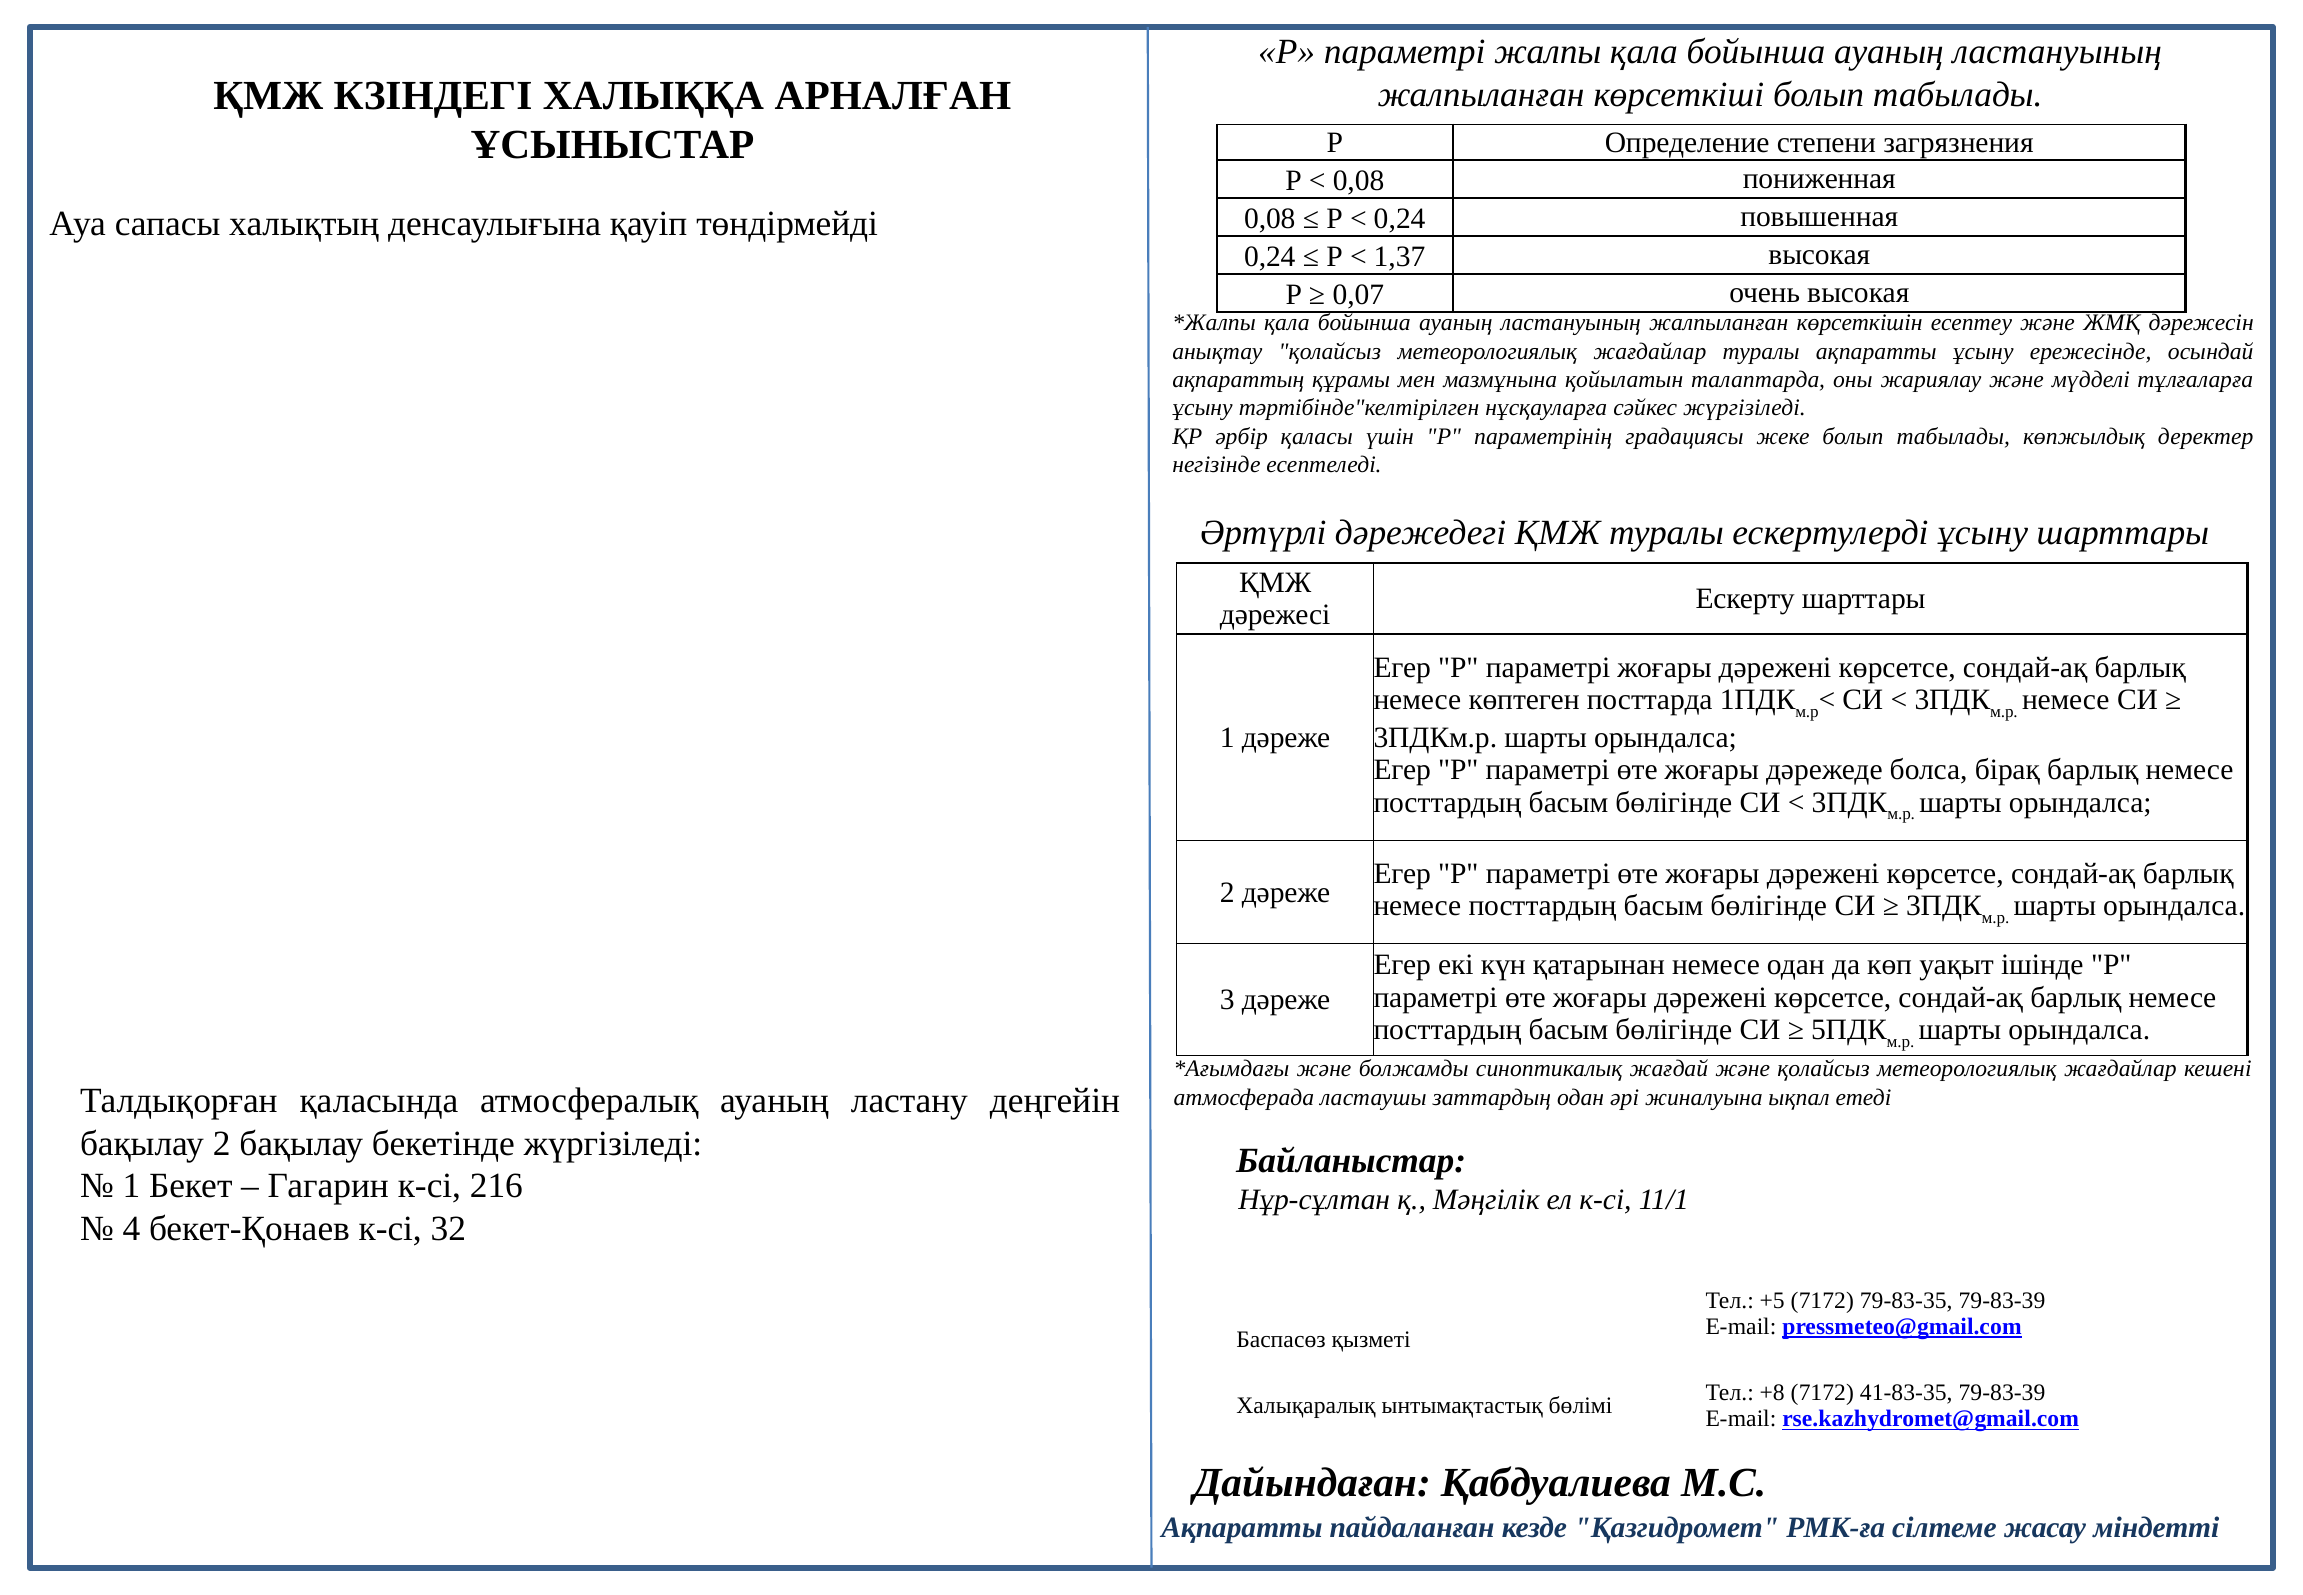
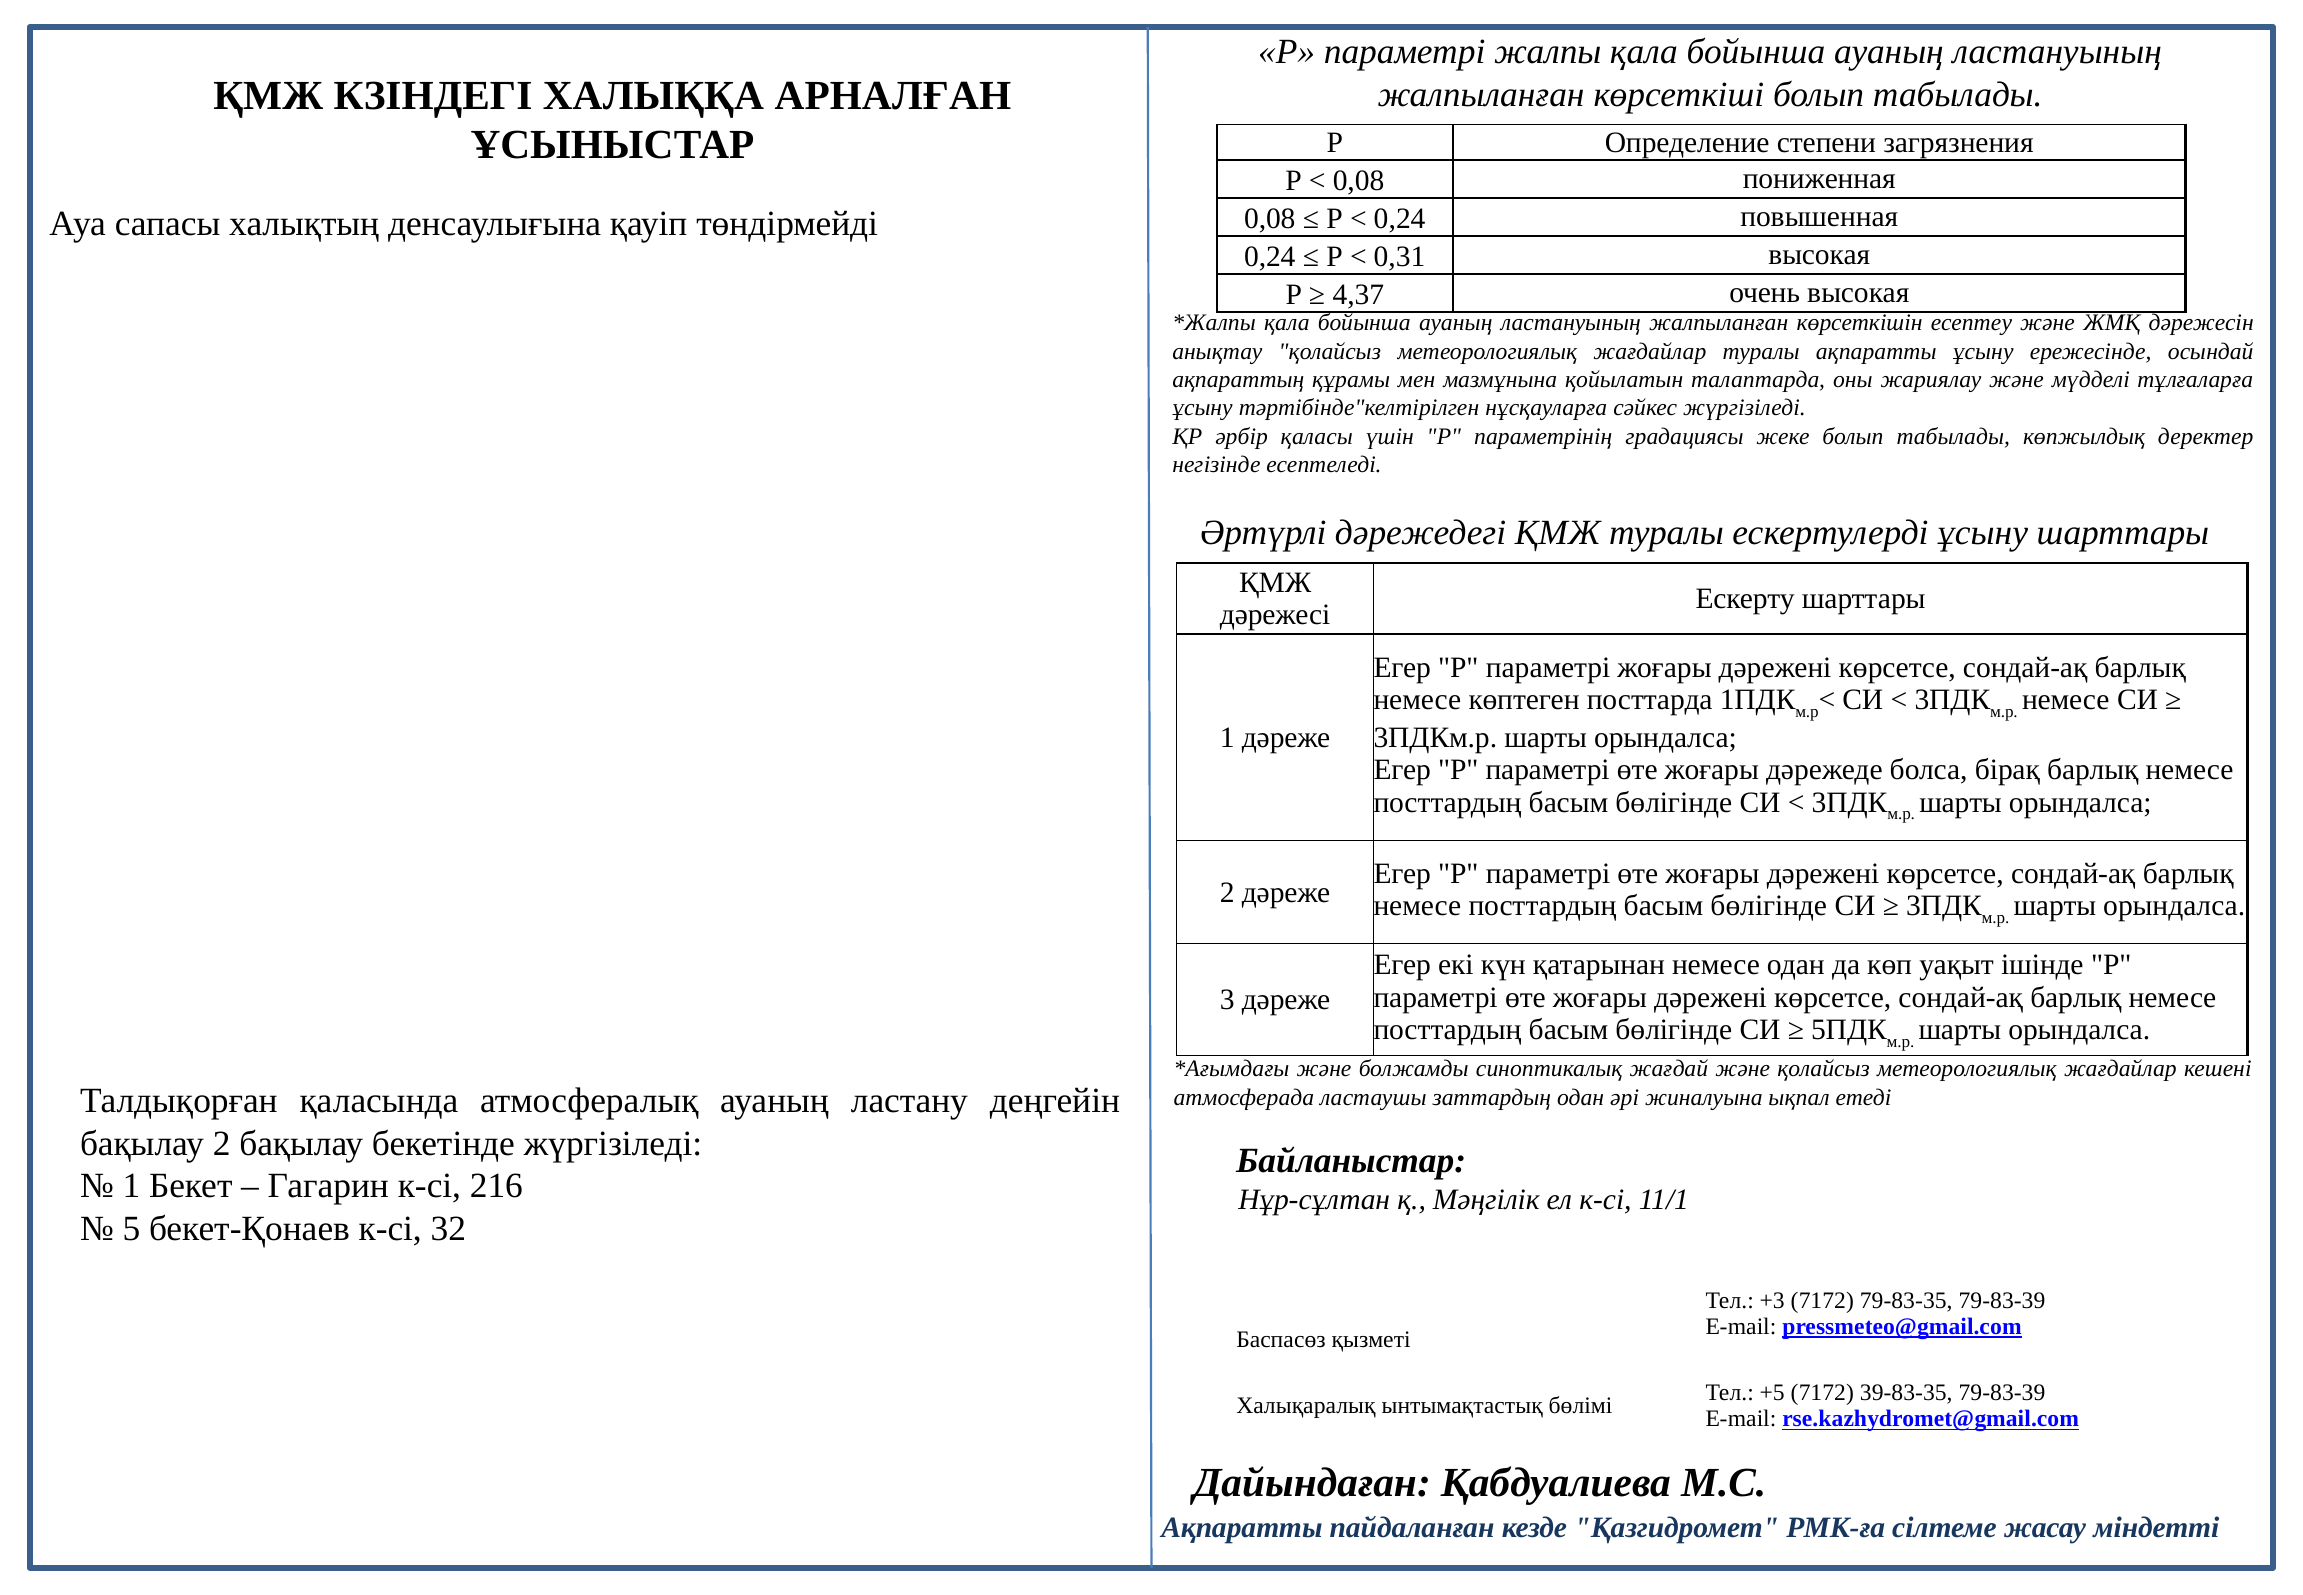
1,37: 1,37 -> 0,31 (1400, 256)
0,07: 0,07 -> 4,37 (1358, 294)
4: 4 -> 5 (131, 1228)
+5: +5 -> +3 (1772, 1300)
+8: +8 -> +5 (1772, 1392)
41-83-35: 41-83-35 -> 39-83-35 (1906, 1392)
